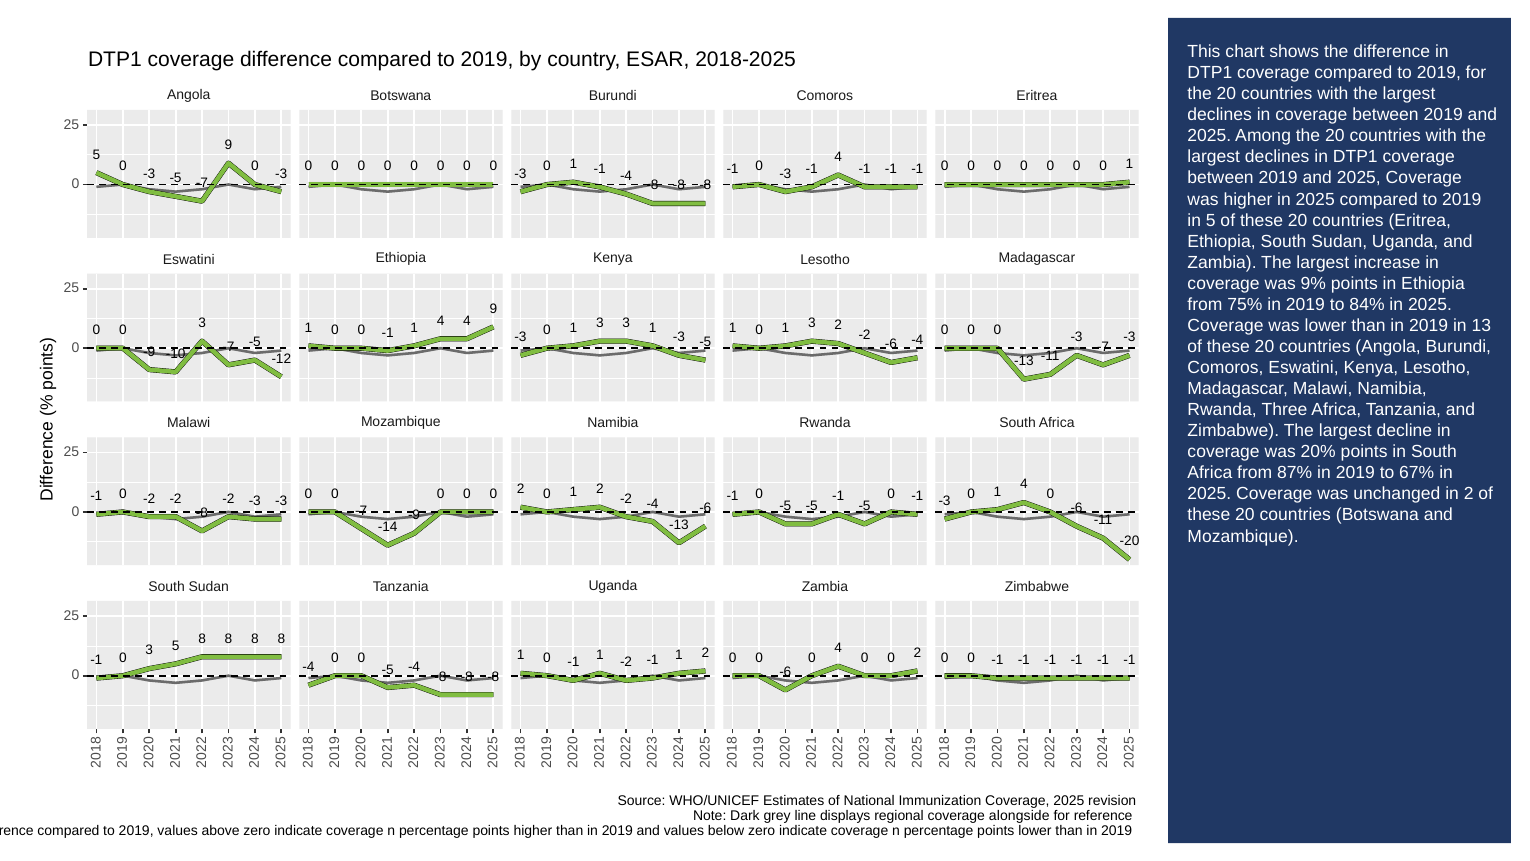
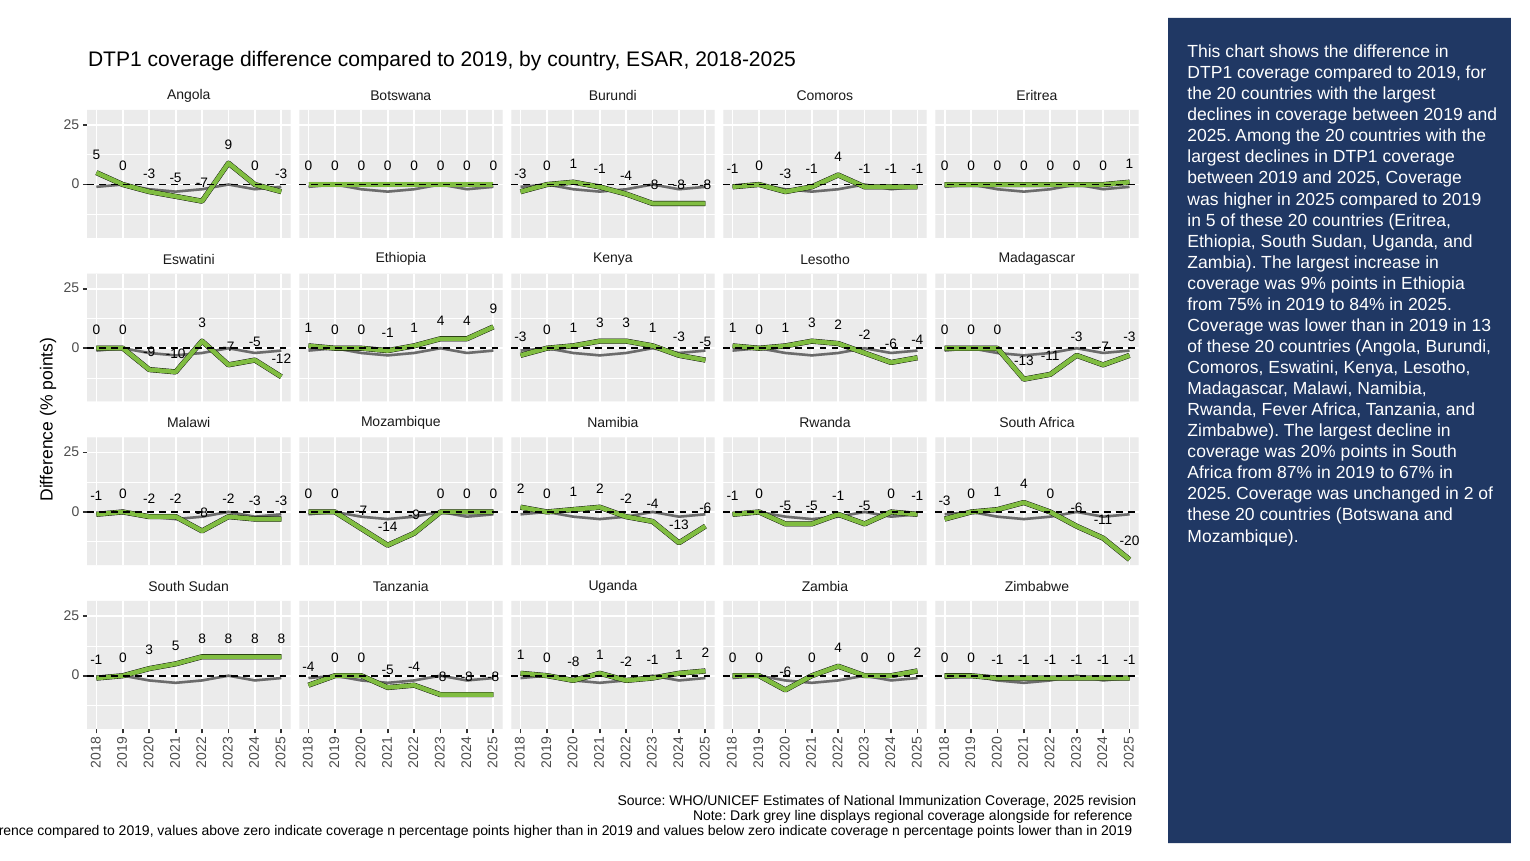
Three: Three -> Fever (1284, 410)
1 0 -1: -1 -> -8 (573, 662)
